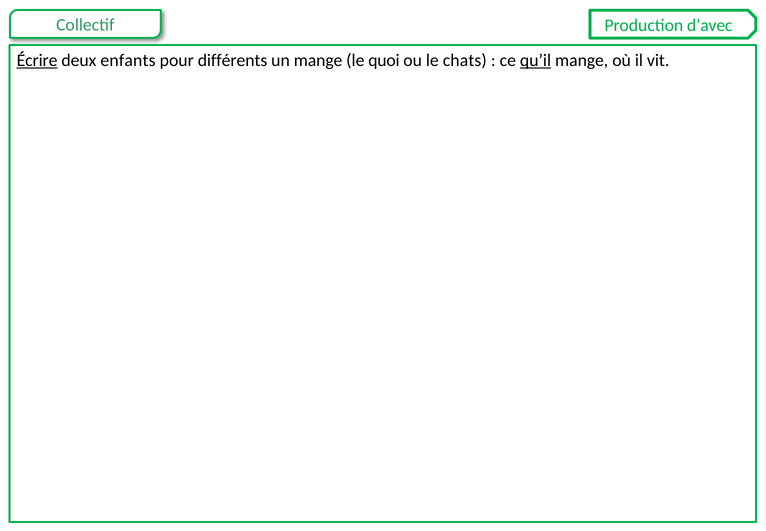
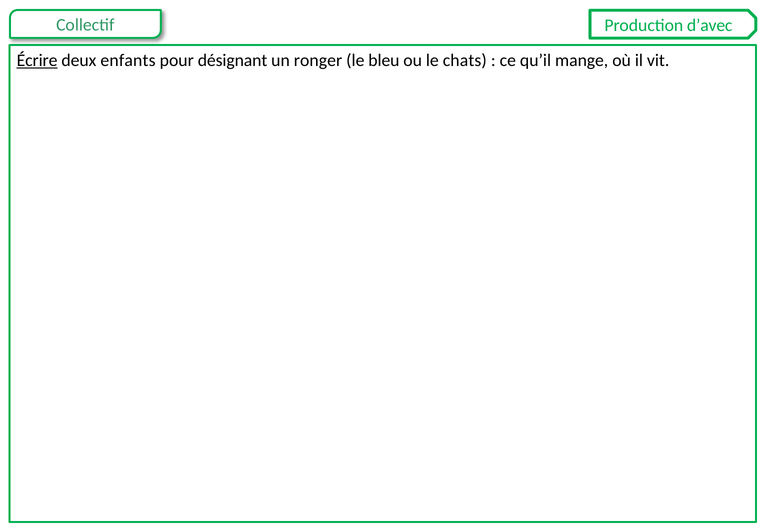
différents: différents -> désignant (233, 61)
un mange: mange -> ronger (318, 61)
quoi: quoi -> bleu (384, 61)
qu’il underline: present -> none (536, 61)
